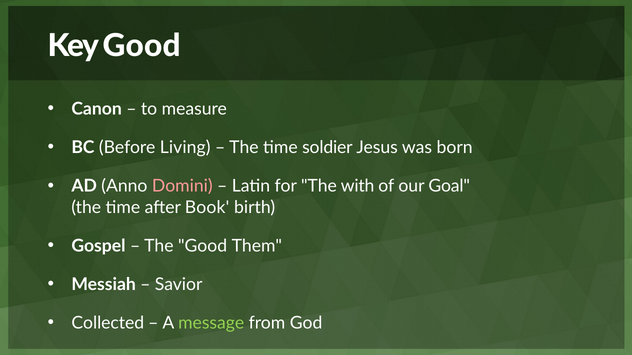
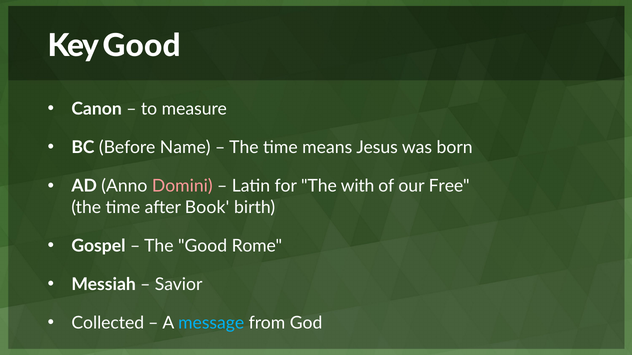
Living: Living -> Name (185, 148)
soldier: soldier -> means (327, 148)
Goal: Goal -> Free (449, 186)
Them: Them -> Rome (257, 246)
message colour: light green -> light blue (211, 323)
